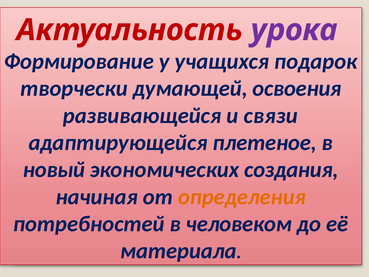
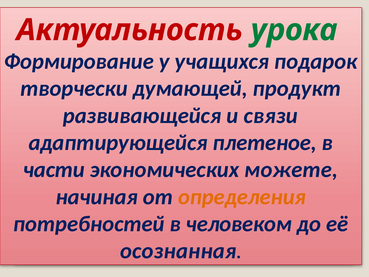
урока colour: purple -> green (294, 30)
освоения: освоения -> продукт (297, 88)
новый: новый -> части (54, 170)
создания: создания -> можете (291, 170)
материала: материала -> осознанная (178, 251)
